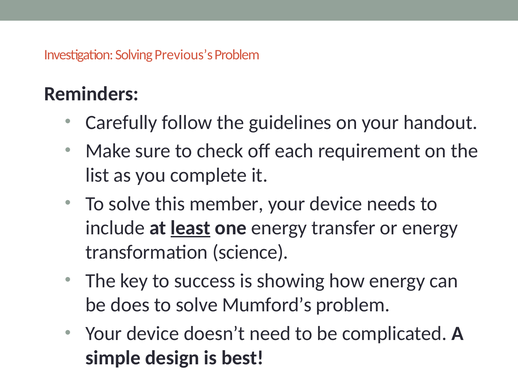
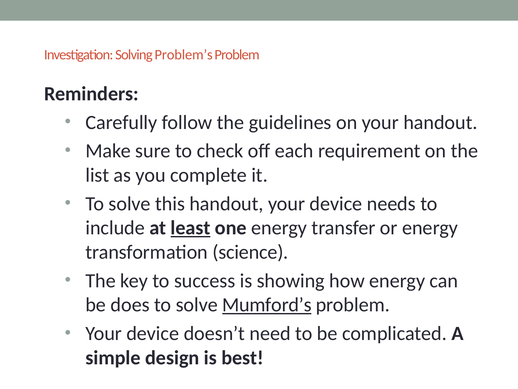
Previous’s: Previous’s -> Problem’s (184, 55)
this member: member -> handout (226, 204)
Mumford’s underline: none -> present (267, 305)
